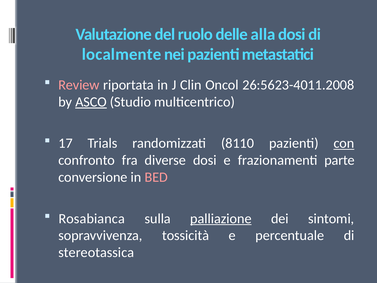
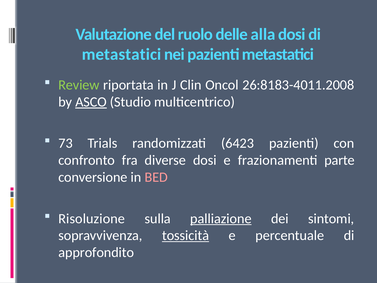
localmente: localmente -> metastatici (122, 54)
Review colour: pink -> light green (79, 85)
26:5623-4011.2008: 26:5623-4011.2008 -> 26:8183-4011.2008 (298, 85)
17: 17 -> 73 (66, 143)
8110: 8110 -> 6423 (238, 143)
con underline: present -> none (344, 143)
Rosabianca: Rosabianca -> Risoluzione (92, 218)
tossicità underline: none -> present (186, 235)
stereotassica: stereotassica -> approfondito (96, 252)
